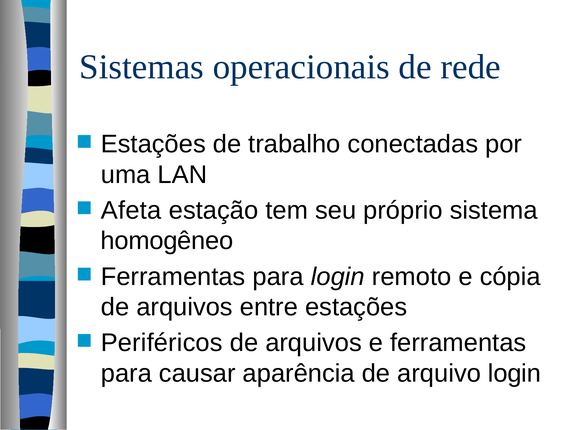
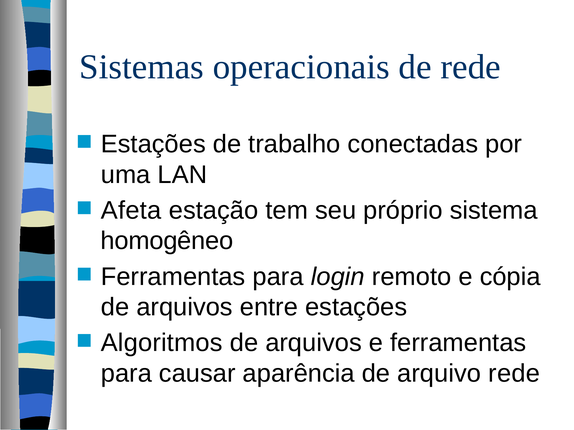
Periféricos: Periféricos -> Algoritmos (162, 343)
arquivo login: login -> rede (514, 374)
